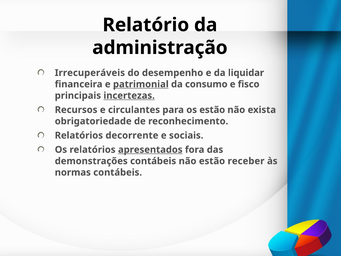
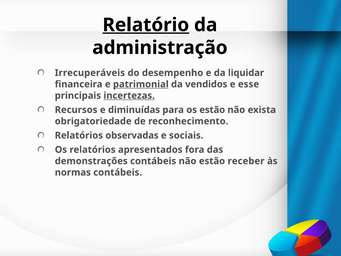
Relatório underline: none -> present (146, 25)
consumo: consumo -> vendidos (206, 84)
fisco: fisco -> esse (249, 84)
circulantes: circulantes -> diminuídas (134, 110)
decorrente: decorrente -> observadas (132, 135)
apresentados underline: present -> none (150, 150)
